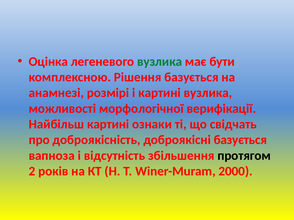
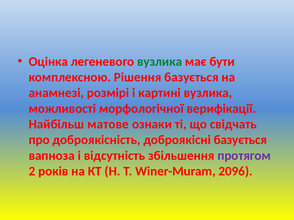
Найбільш картині: картині -> матове (108, 124)
протягом colour: black -> purple (244, 156)
2000: 2000 -> 2096 (236, 172)
